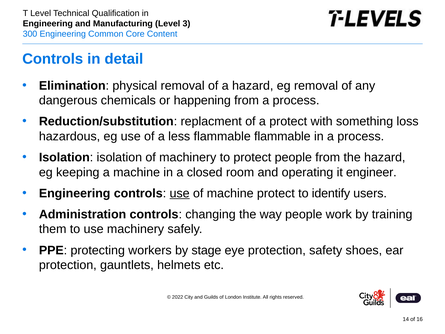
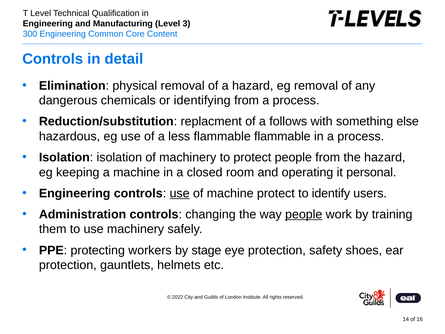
happening: happening -> identifying (202, 100)
a protect: protect -> follows (288, 121)
loss: loss -> else (408, 121)
engineer: engineer -> personal (371, 172)
people underline: none -> present (304, 214)
